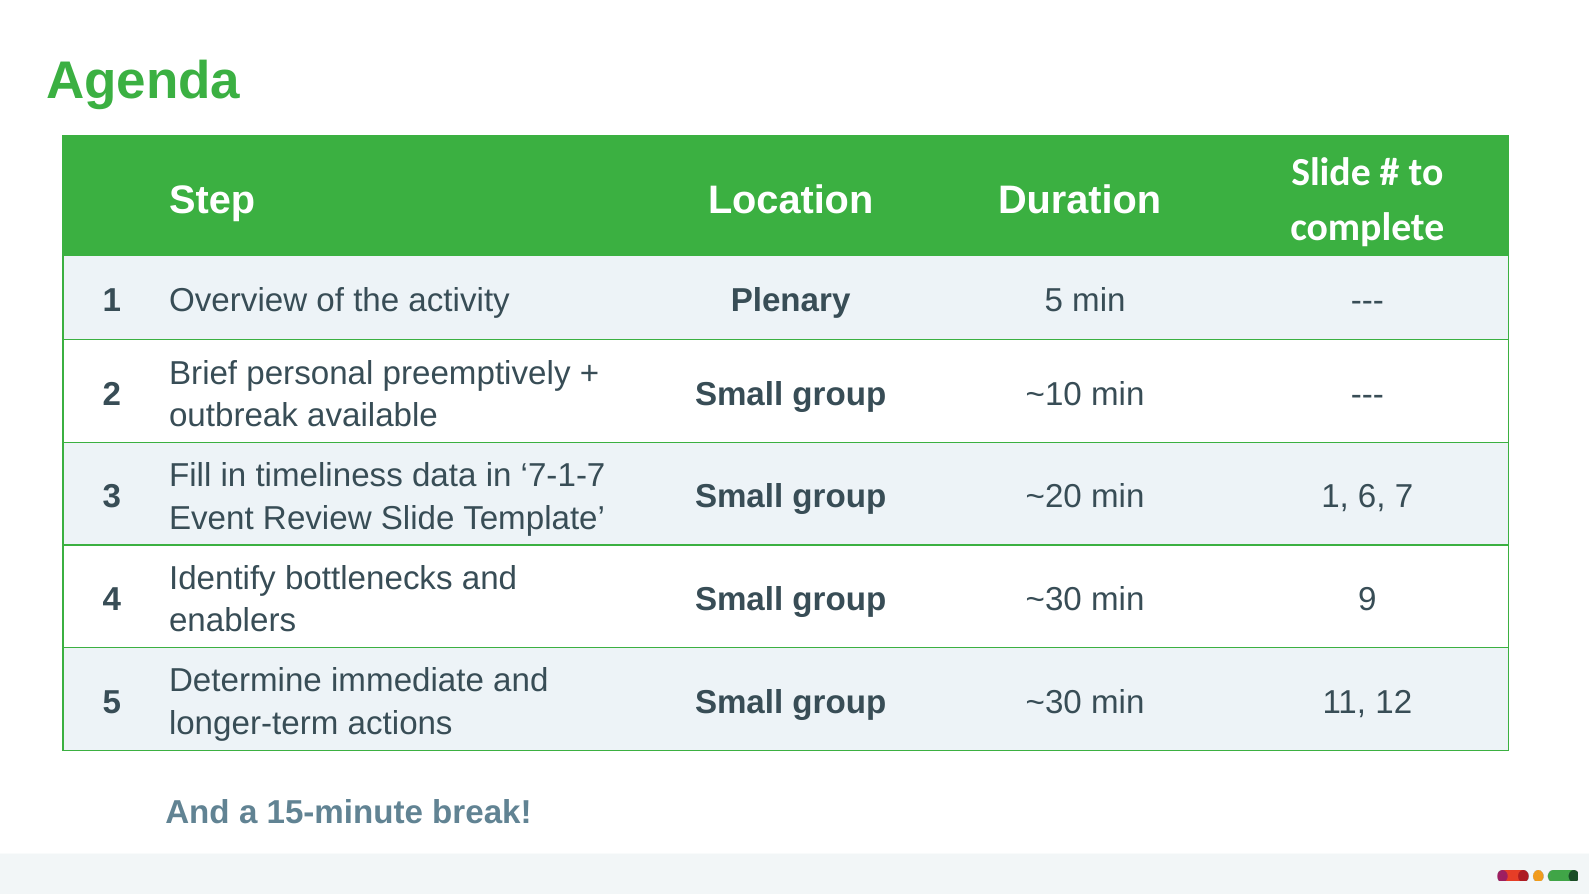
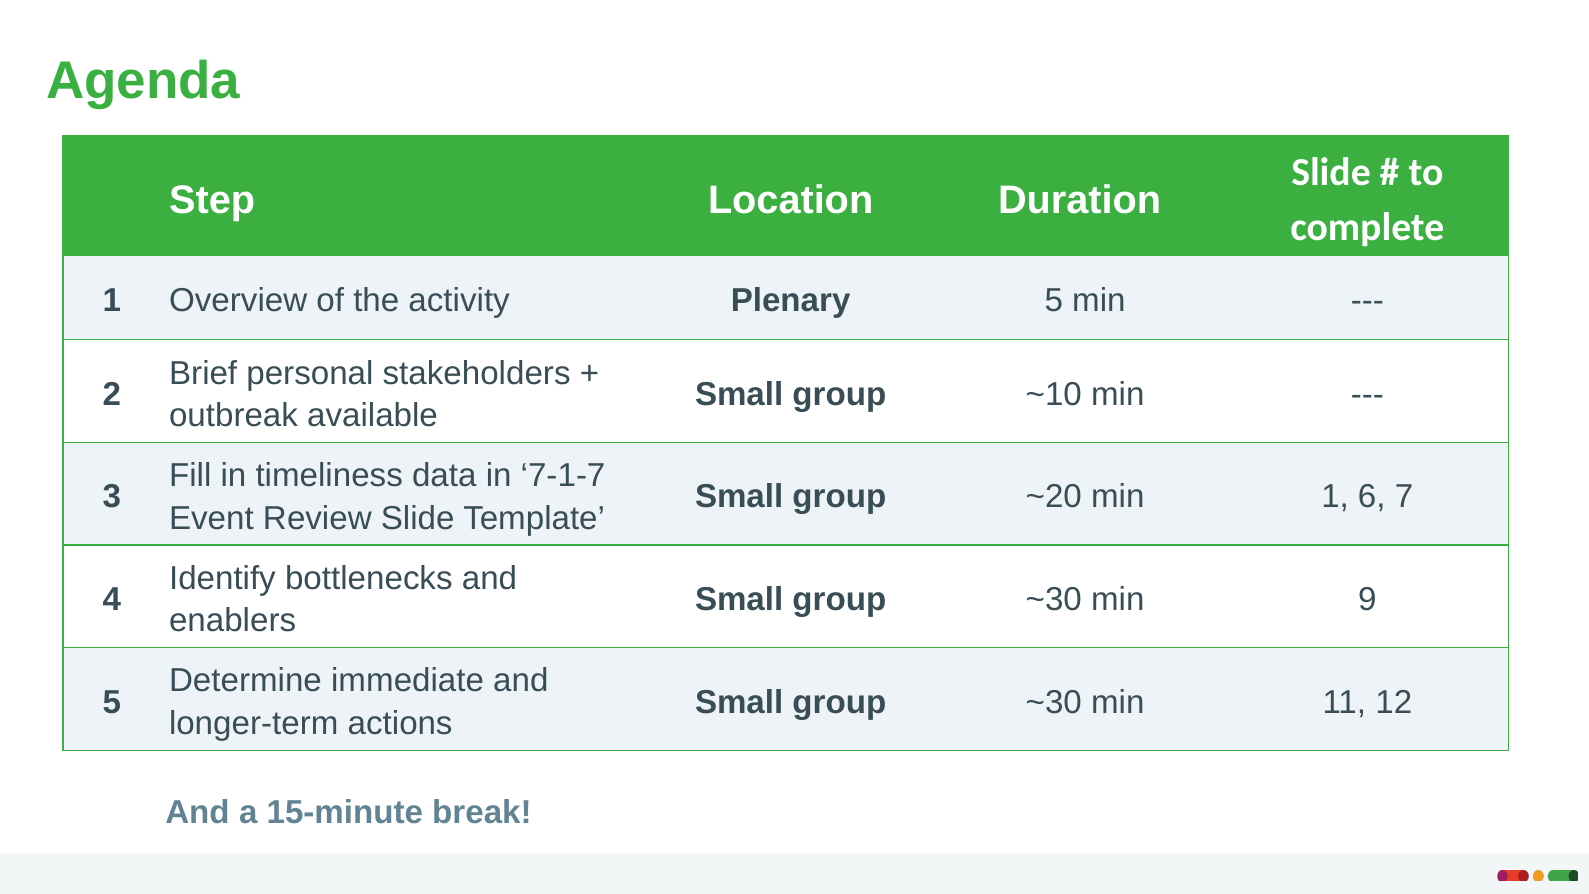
preemptively: preemptively -> stakeholders (477, 373)
